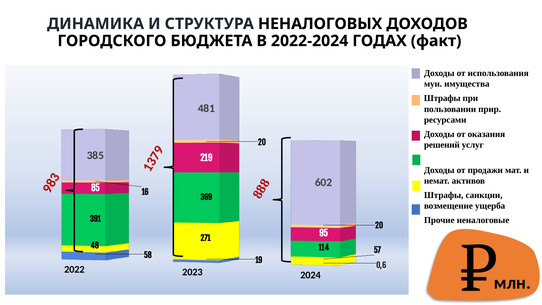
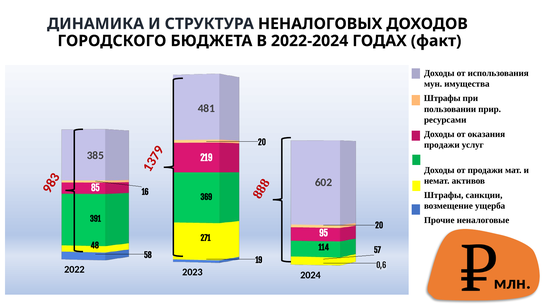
решений: решений -> продажи (442, 145)
